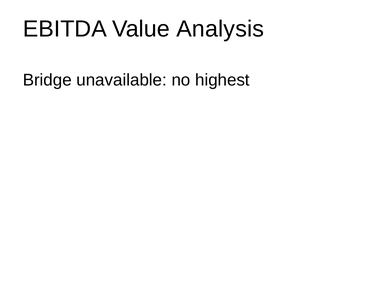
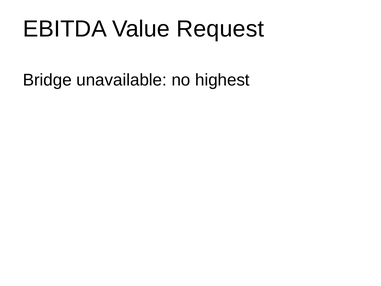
Analysis: Analysis -> Request (220, 29)
